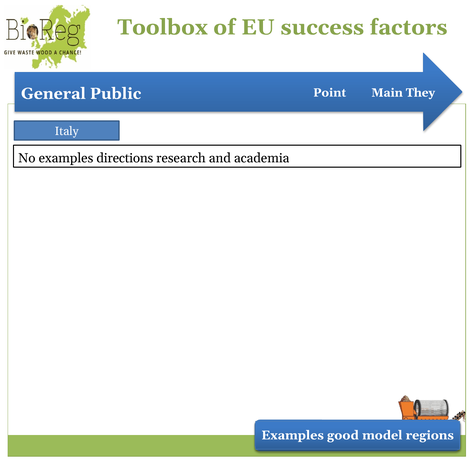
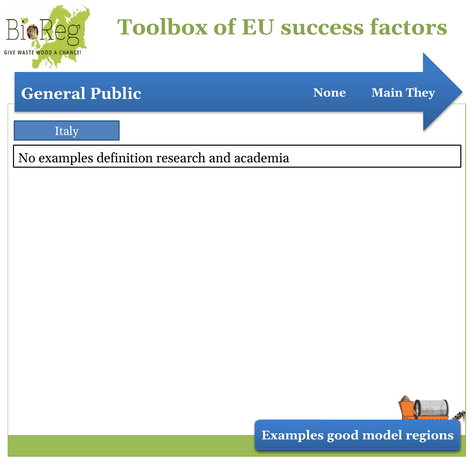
Point: Point -> None (330, 93)
directions: directions -> definition (125, 158)
